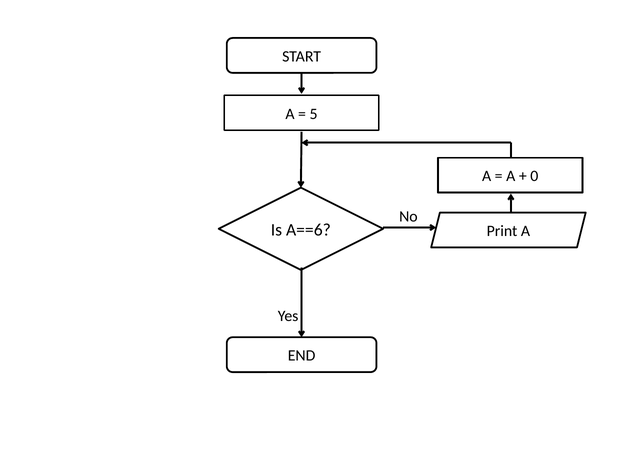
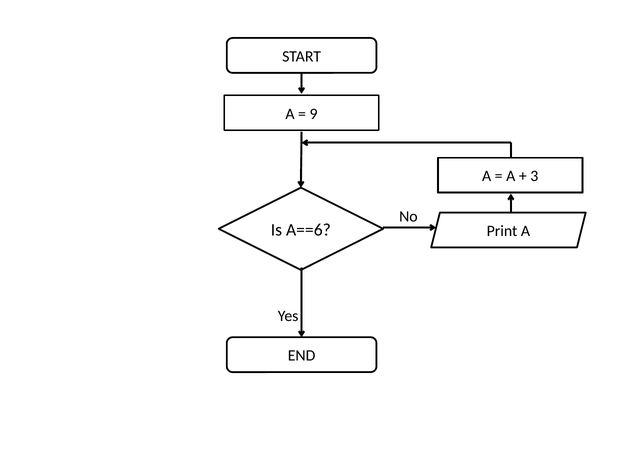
5: 5 -> 9 (314, 114)
0: 0 -> 3 (534, 176)
